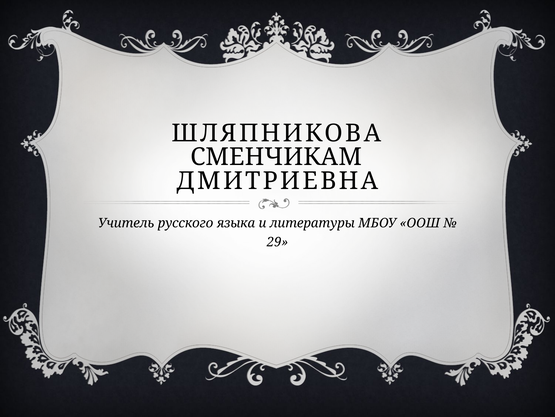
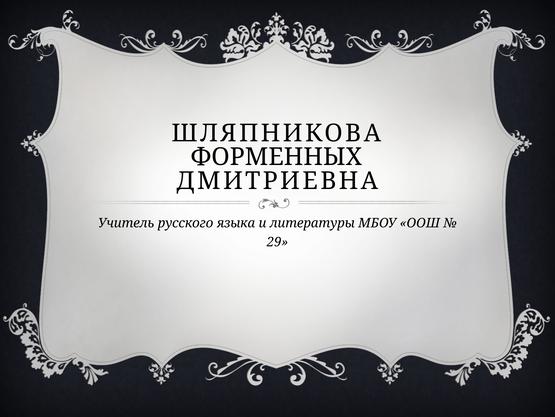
СМЕНЧИКАМ: СМЕНЧИКАМ -> ФОРМЕННЫХ (276, 157)
